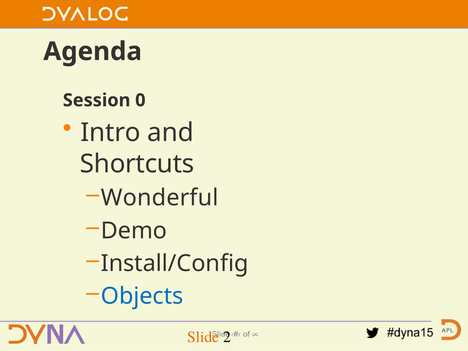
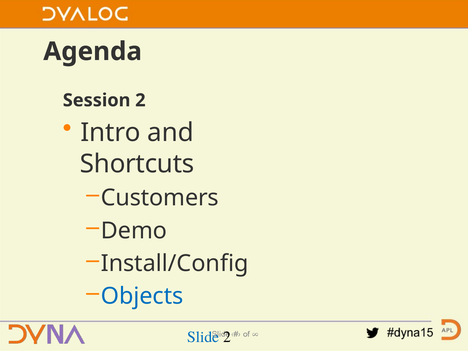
Session 0: 0 -> 2 (140, 100)
Wonderful: Wonderful -> Customers (160, 198)
Slide colour: orange -> blue (203, 337)
